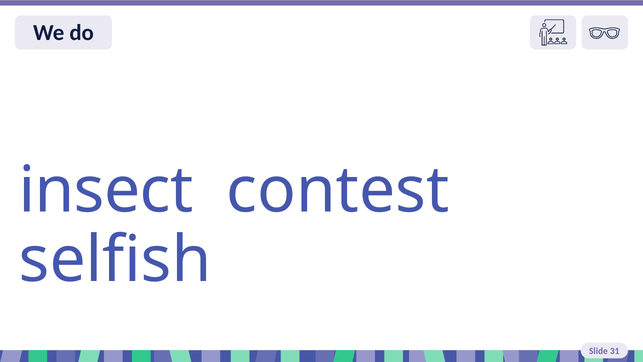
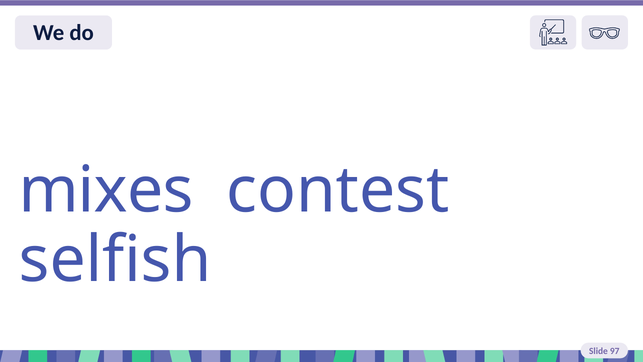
insect: insect -> mixes (106, 190)
31: 31 -> 97 (615, 351)
